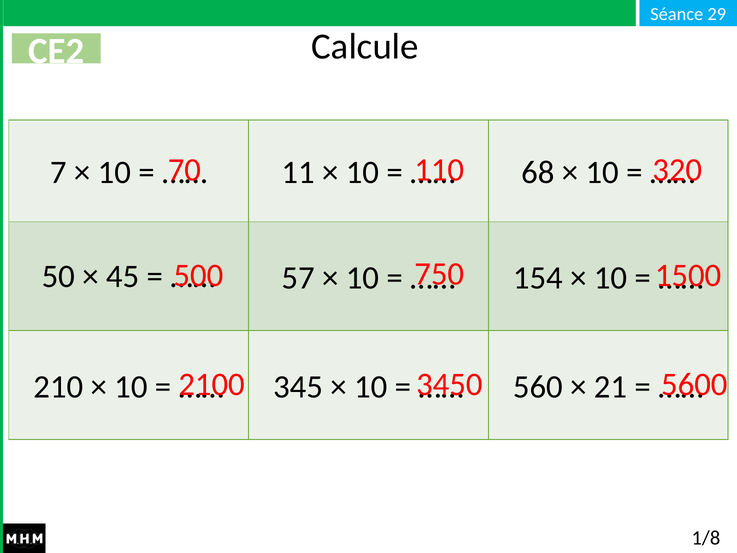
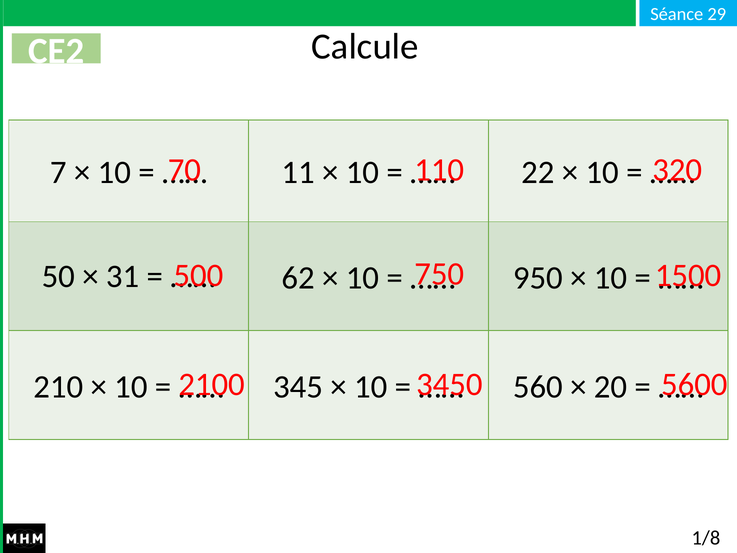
68: 68 -> 22 (538, 173)
45: 45 -> 31 (123, 276)
57: 57 -> 62 (298, 278)
154: 154 -> 950 (538, 278)
21: 21 -> 20 (610, 387)
